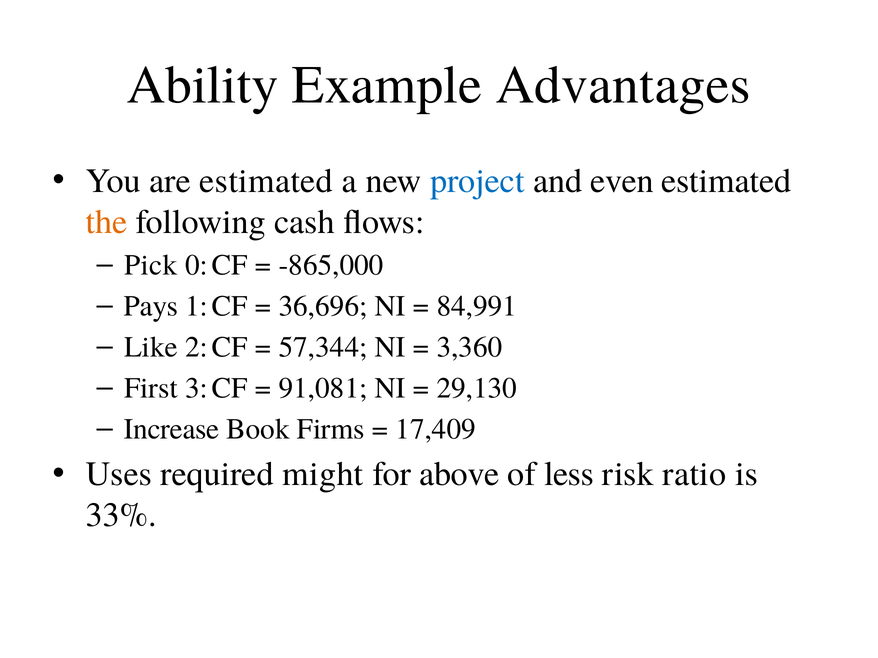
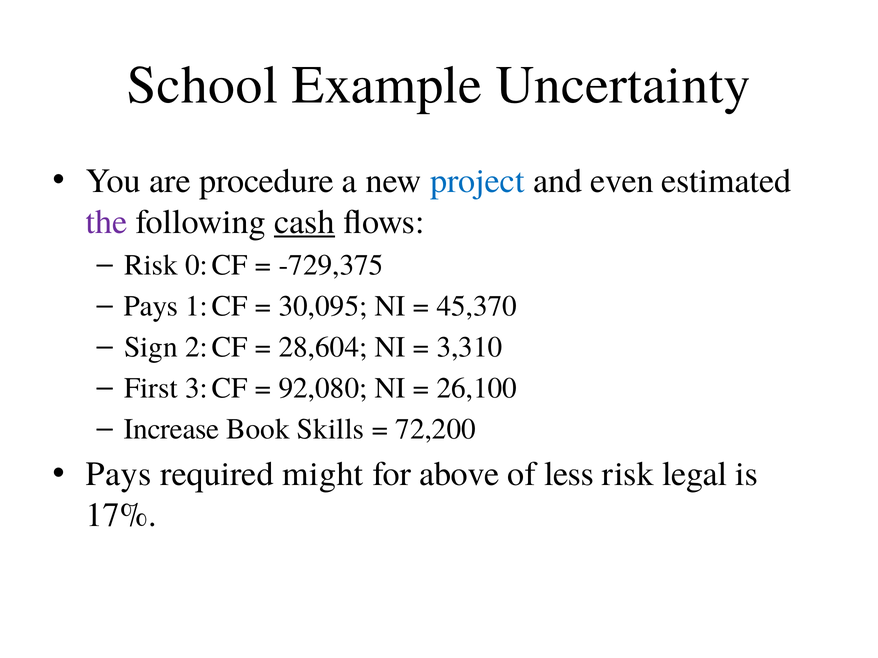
Ability: Ability -> School (202, 85)
Advantages: Advantages -> Uncertainty (623, 85)
are estimated: estimated -> procedure (267, 181)
the colour: orange -> purple (106, 222)
cash underline: none -> present (304, 222)
Pick: Pick -> Risk (151, 265)
-865,000: -865,000 -> -729,375 (331, 265)
36,696: 36,696 -> 30,095 (323, 306)
84,991: 84,991 -> 45,370 (477, 306)
Like: Like -> Sign (151, 347)
57,344: 57,344 -> 28,604 (323, 347)
3,360: 3,360 -> 3,310 (469, 347)
91,081: 91,081 -> 92,080 (323, 388)
29,130: 29,130 -> 26,100 (477, 388)
Firms: Firms -> Skills (331, 429)
17,409: 17,409 -> 72,200 (436, 429)
Uses: Uses -> Pays (119, 475)
ratio: ratio -> legal (695, 475)
33%: 33% -> 17% (121, 516)
